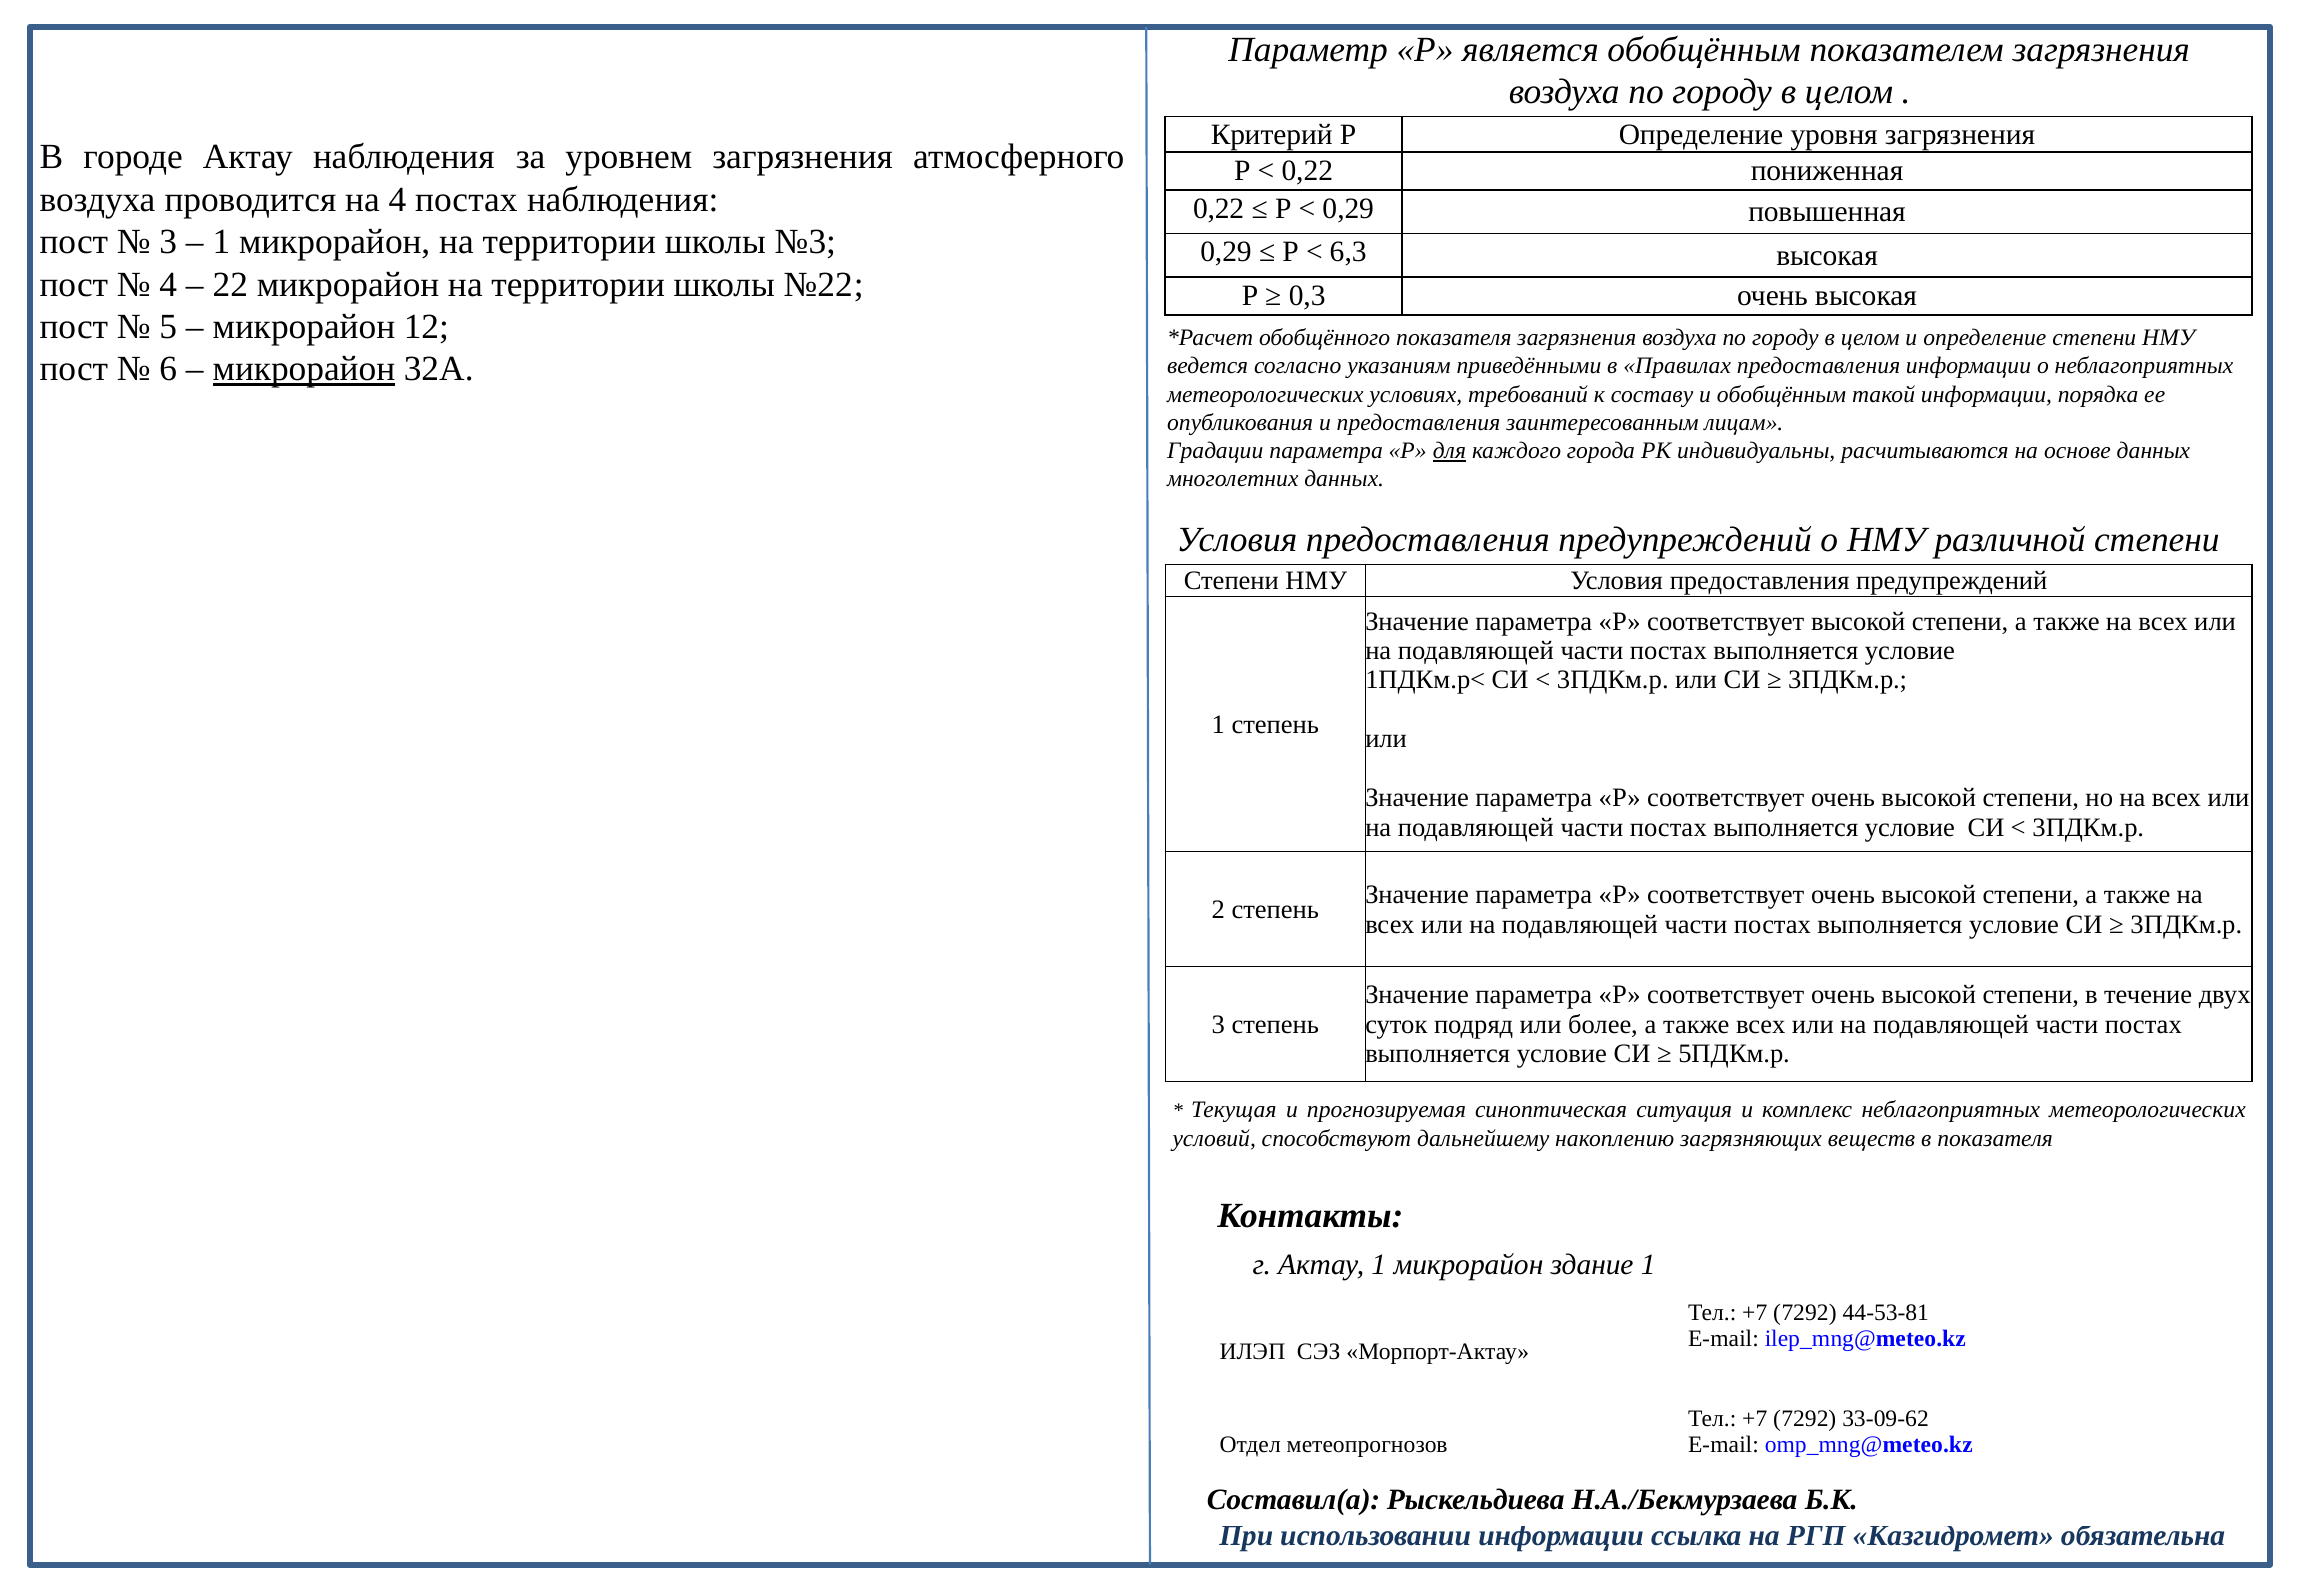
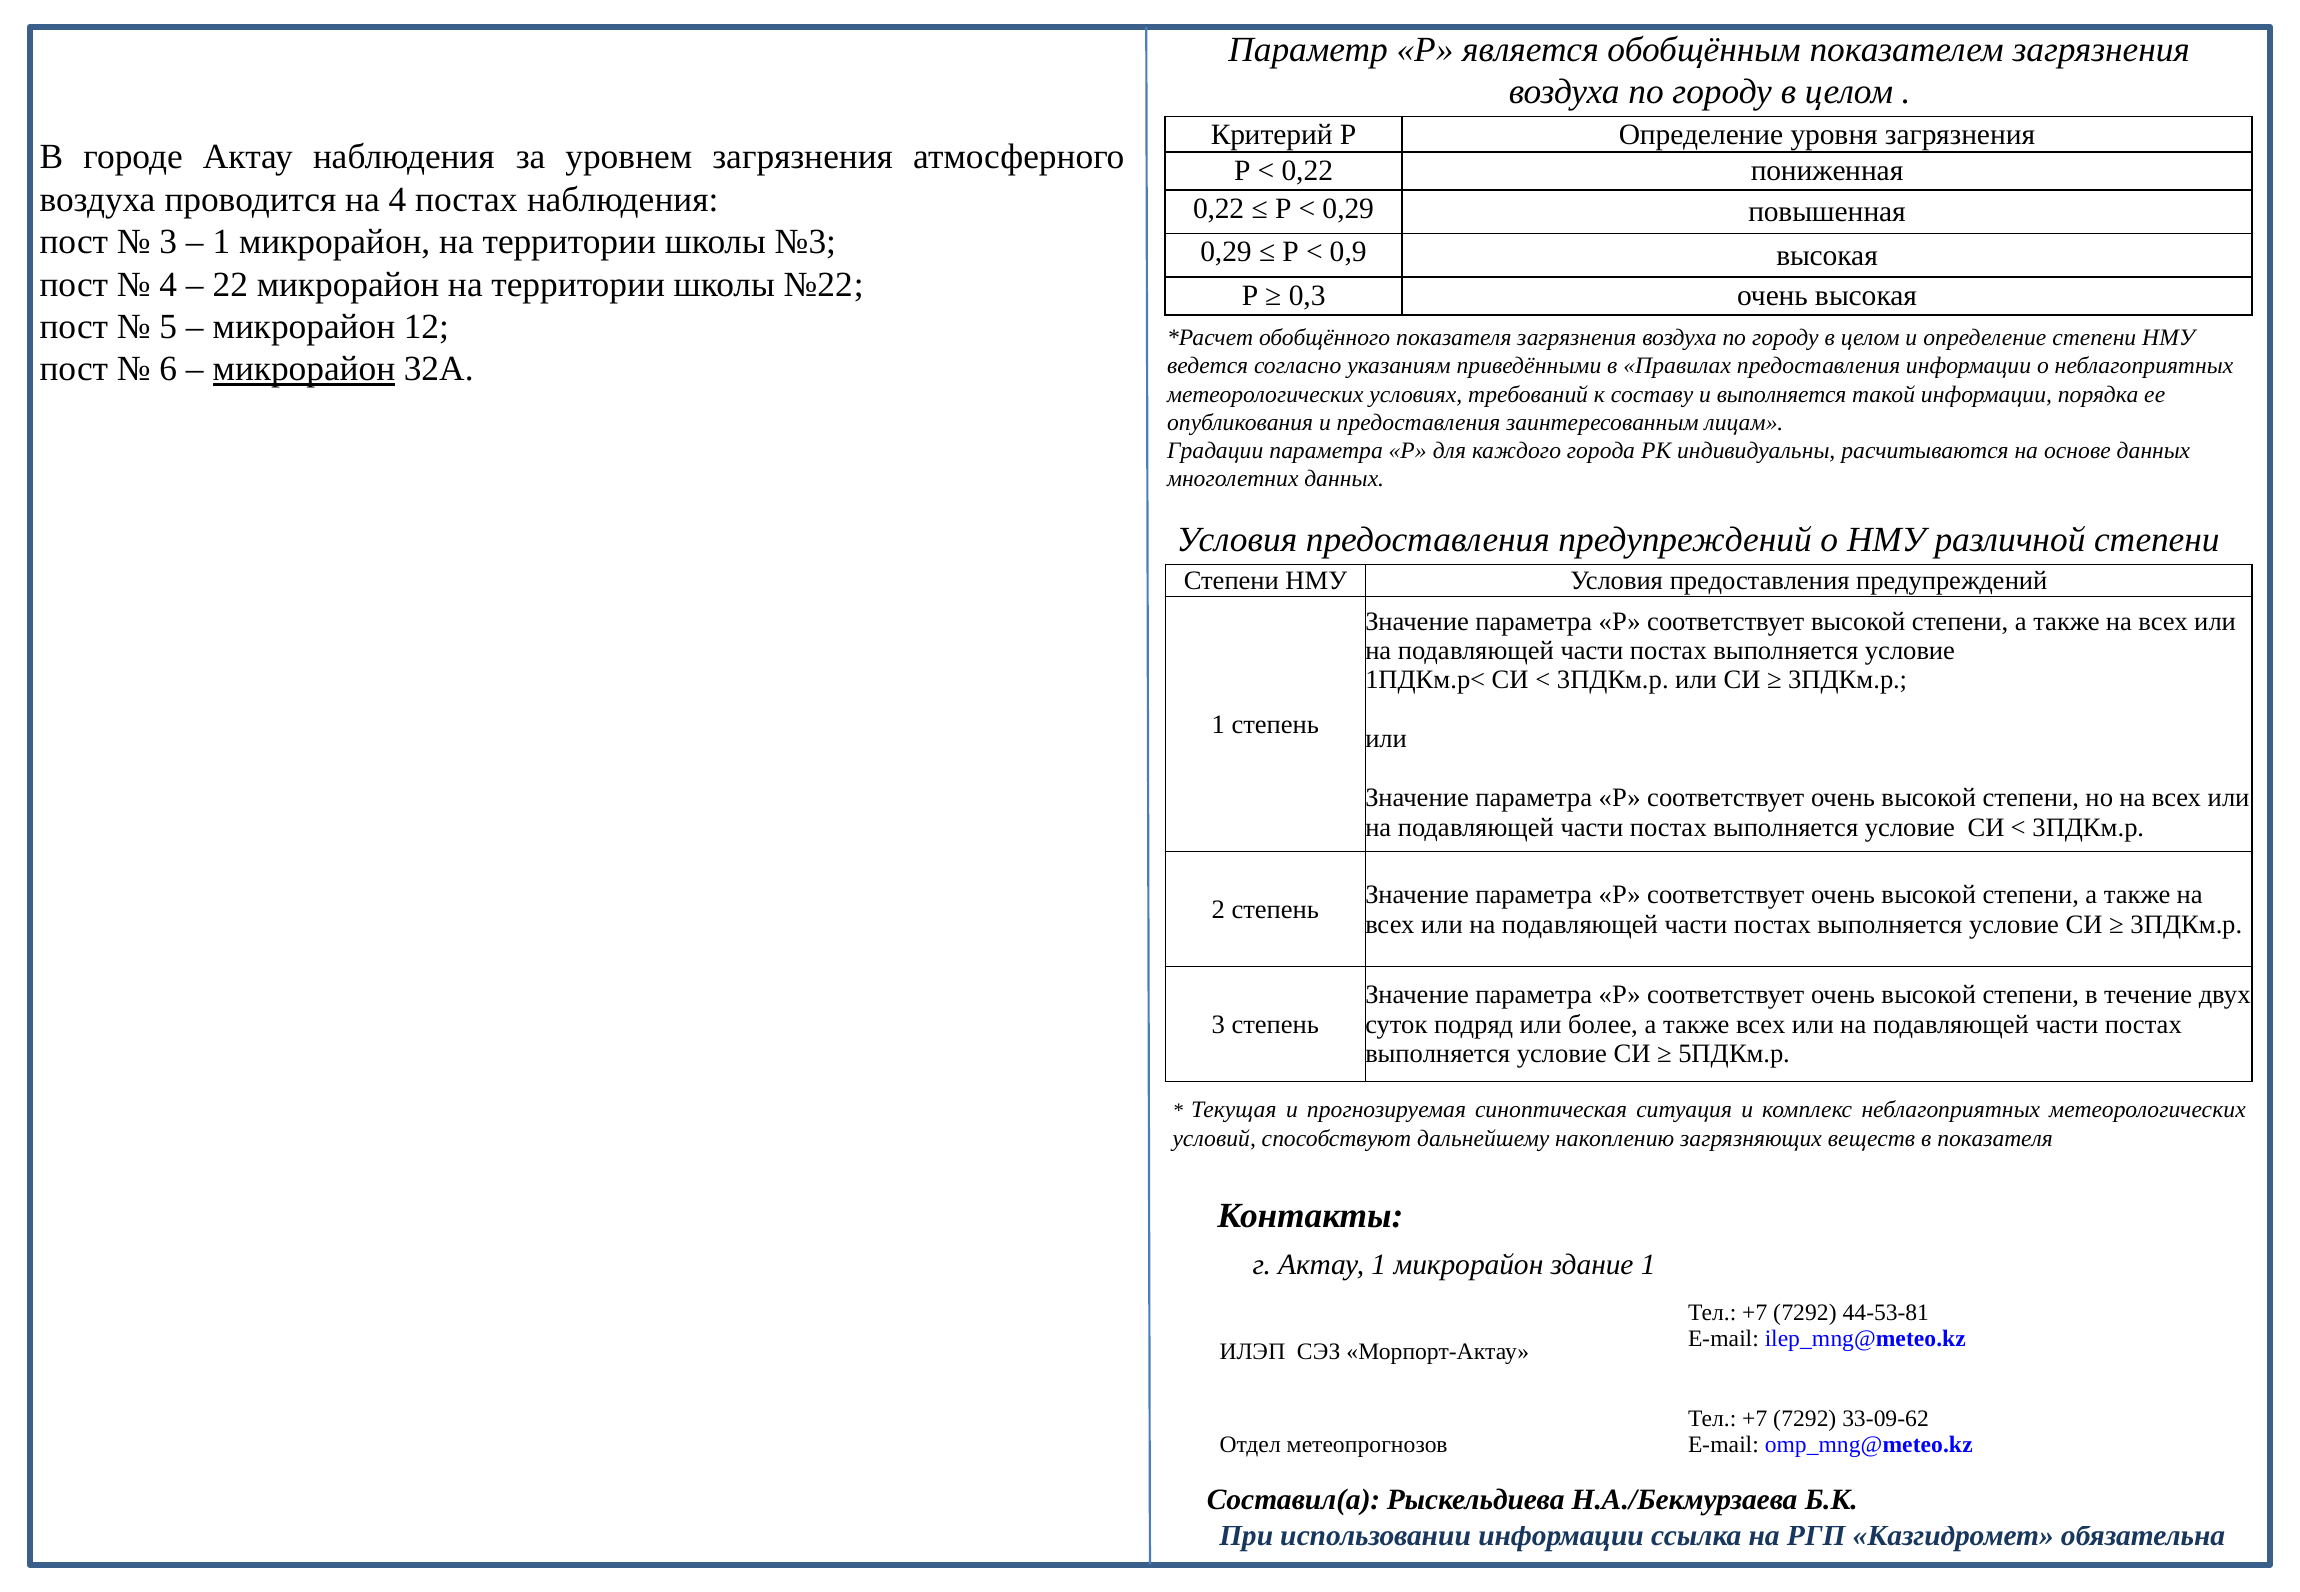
6,3: 6,3 -> 0,9 (1348, 252)
и обобщённым: обобщённым -> выполняется (1782, 394)
для underline: present -> none (1449, 451)
